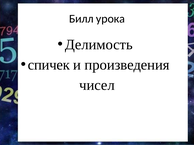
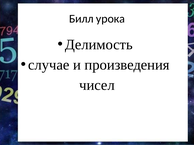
спичек: спичек -> случае (49, 65)
